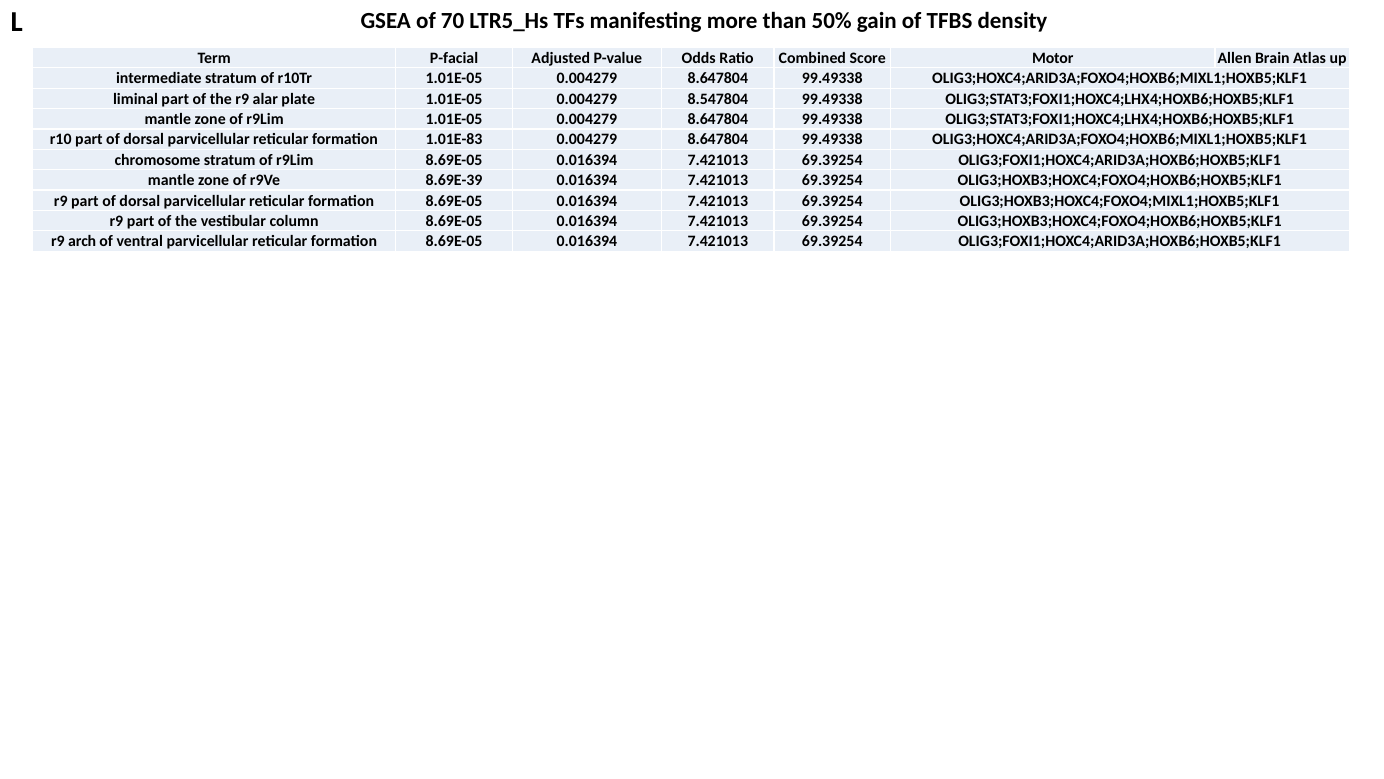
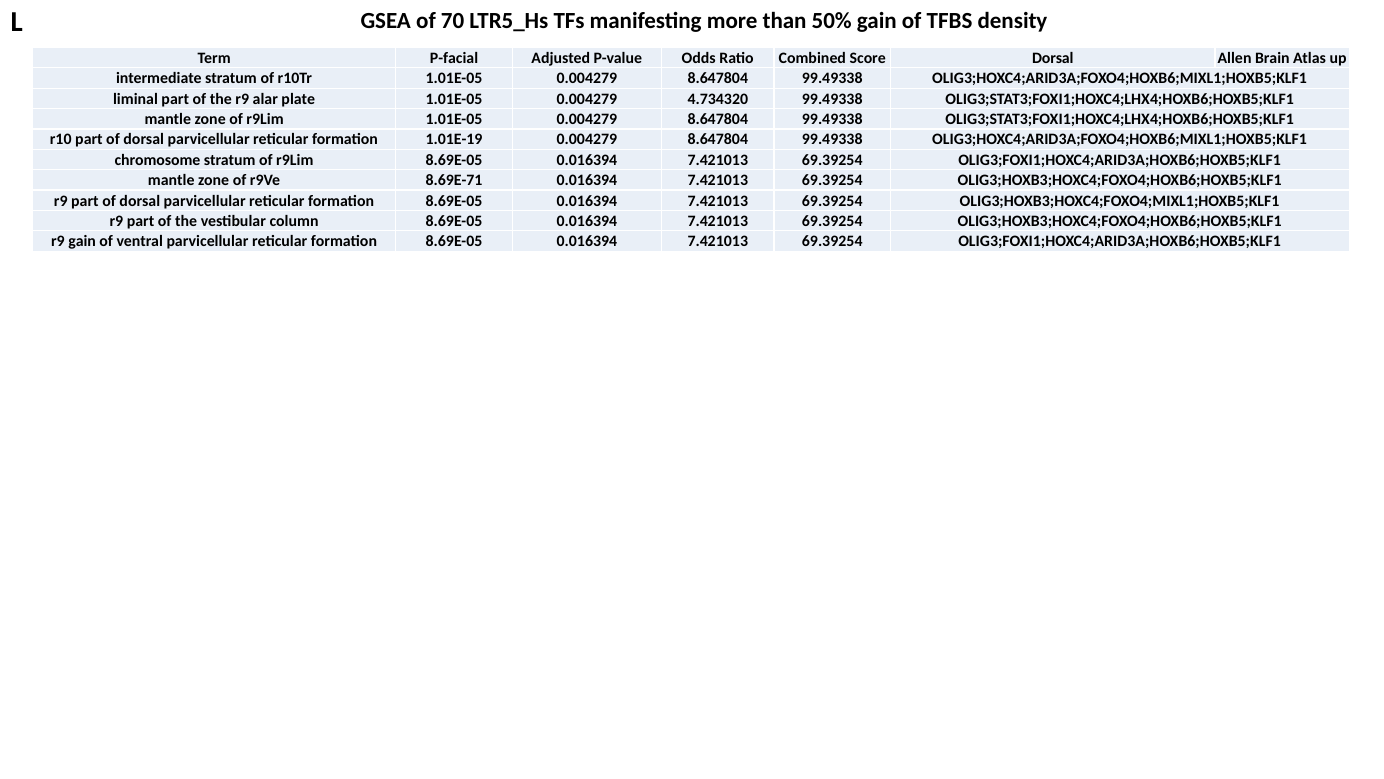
Score Motor: Motor -> Dorsal (1053, 58)
8.547804: 8.547804 -> 4.734320 (718, 99)
1.01E-83: 1.01E-83 -> 1.01E-19 (454, 140)
8.69E-39: 8.69E-39 -> 8.69E-71 (454, 180)
r9 arch: arch -> gain (82, 241)
